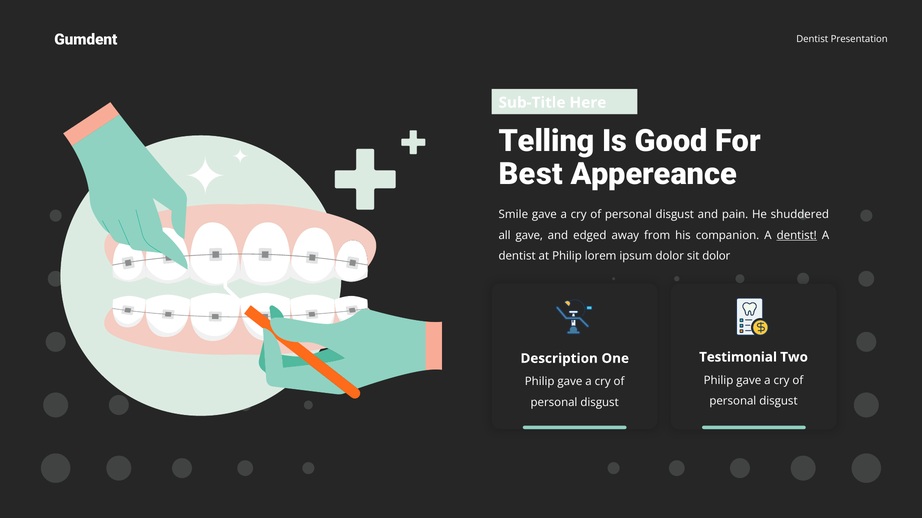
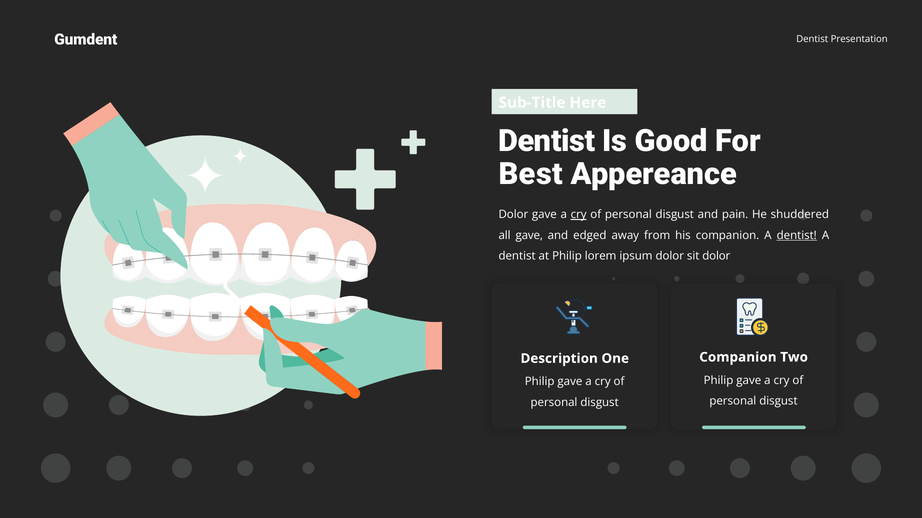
Telling: Telling -> Dentist (547, 141)
Smile: Smile -> Dolor (513, 215)
cry underline: none -> present (579, 215)
Testimonial: Testimonial -> Companion (738, 358)
